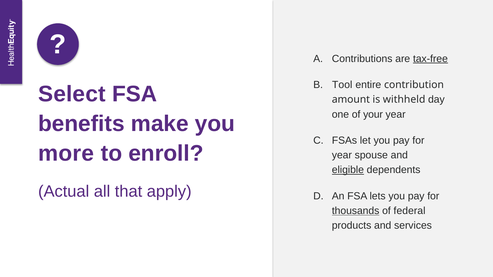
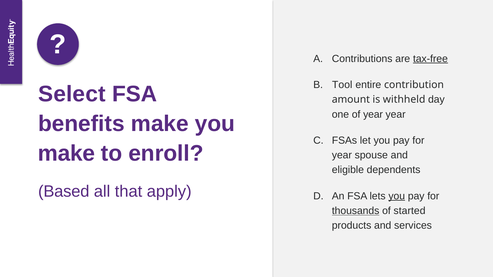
of your: your -> year (373, 114)
more: more -> make (66, 154)
eligible underline: present -> none (348, 170)
Actual: Actual -> Based (64, 192)
you underline: none -> present (397, 196)
federal: federal -> started (410, 211)
